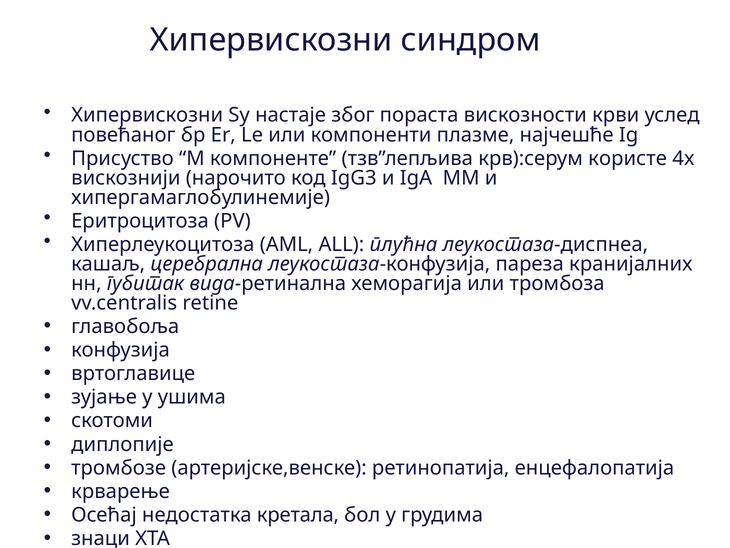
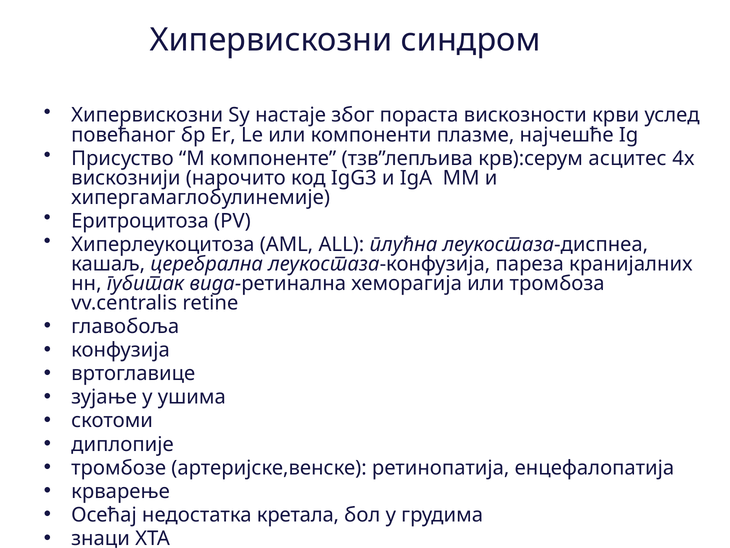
користе: користе -> асцитес (628, 158)
